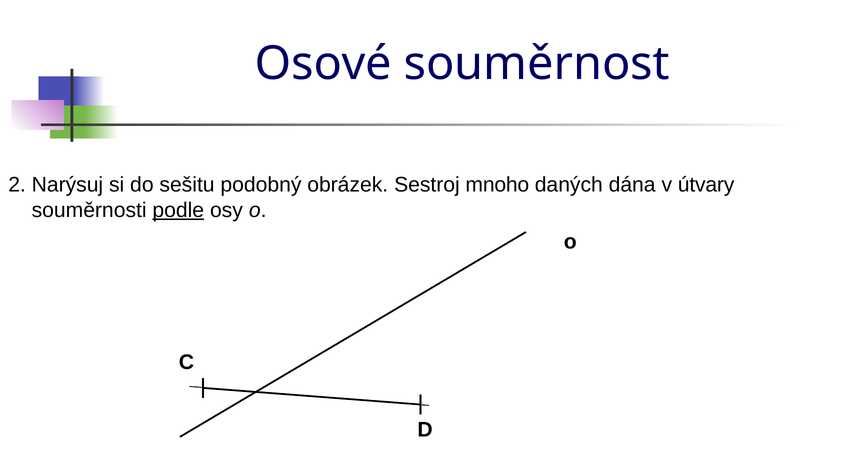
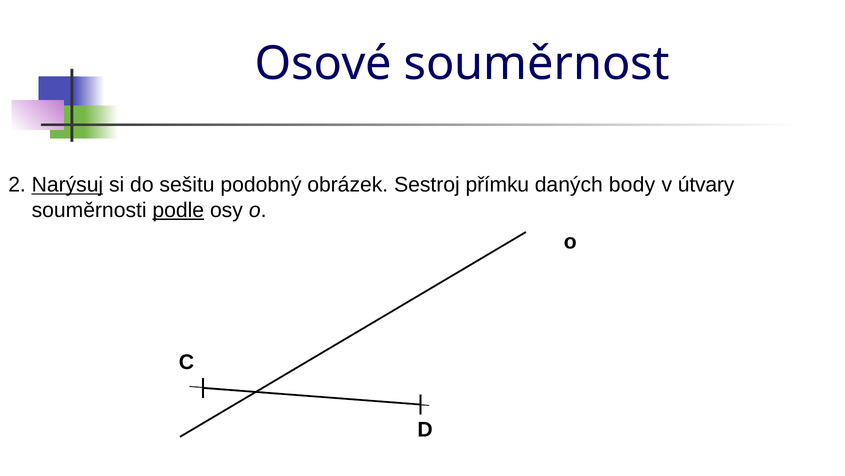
Narýsuj underline: none -> present (67, 185)
mnoho: mnoho -> přímku (497, 185)
dána: dána -> body (632, 185)
